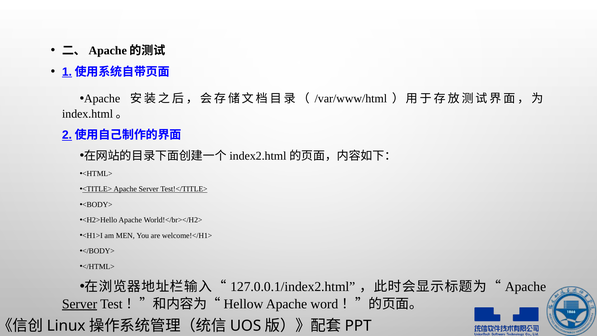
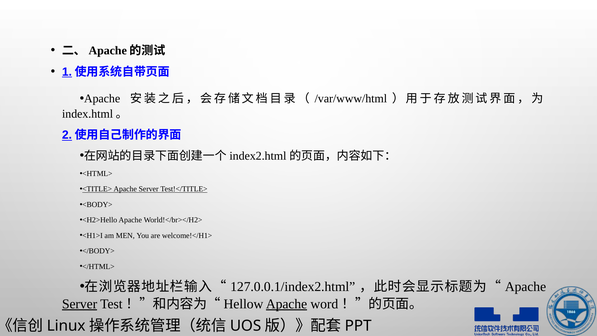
Apache underline: none -> present (287, 304)
